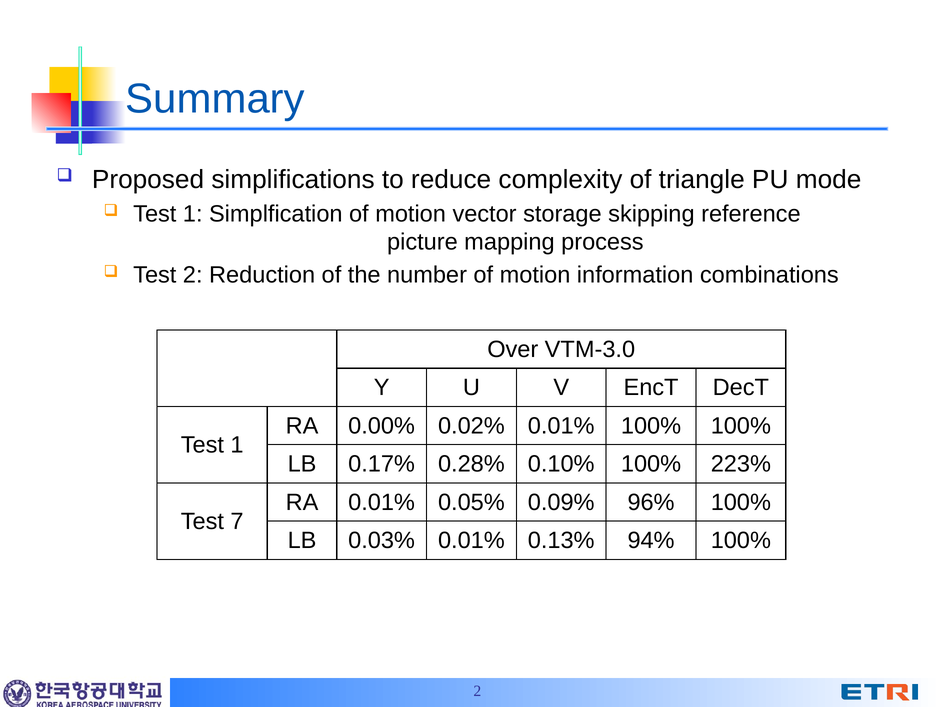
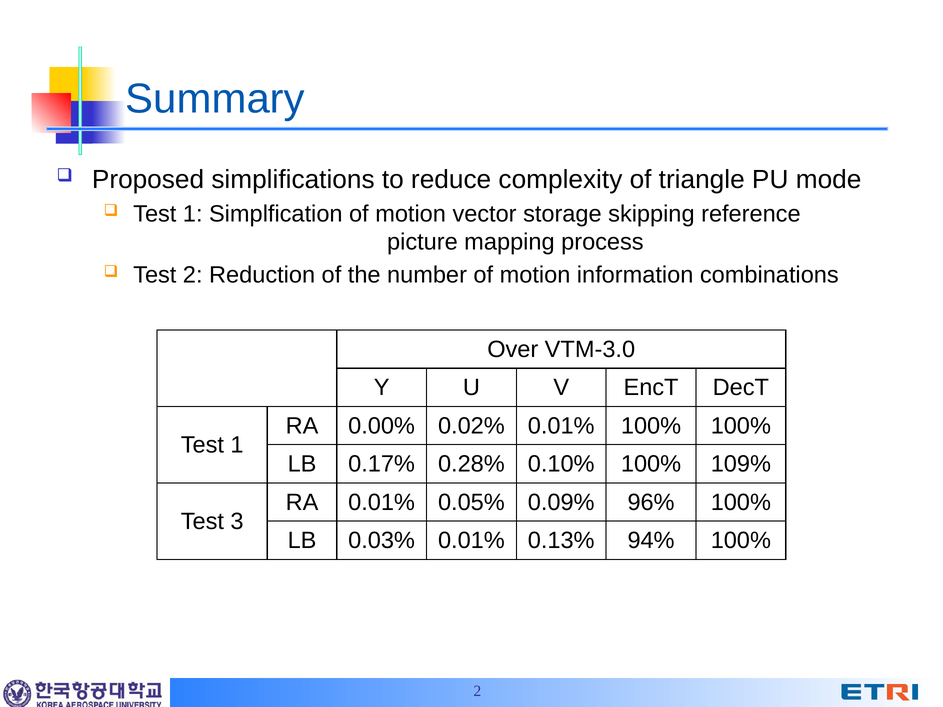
223%: 223% -> 109% (741, 464)
7: 7 -> 3 (237, 522)
